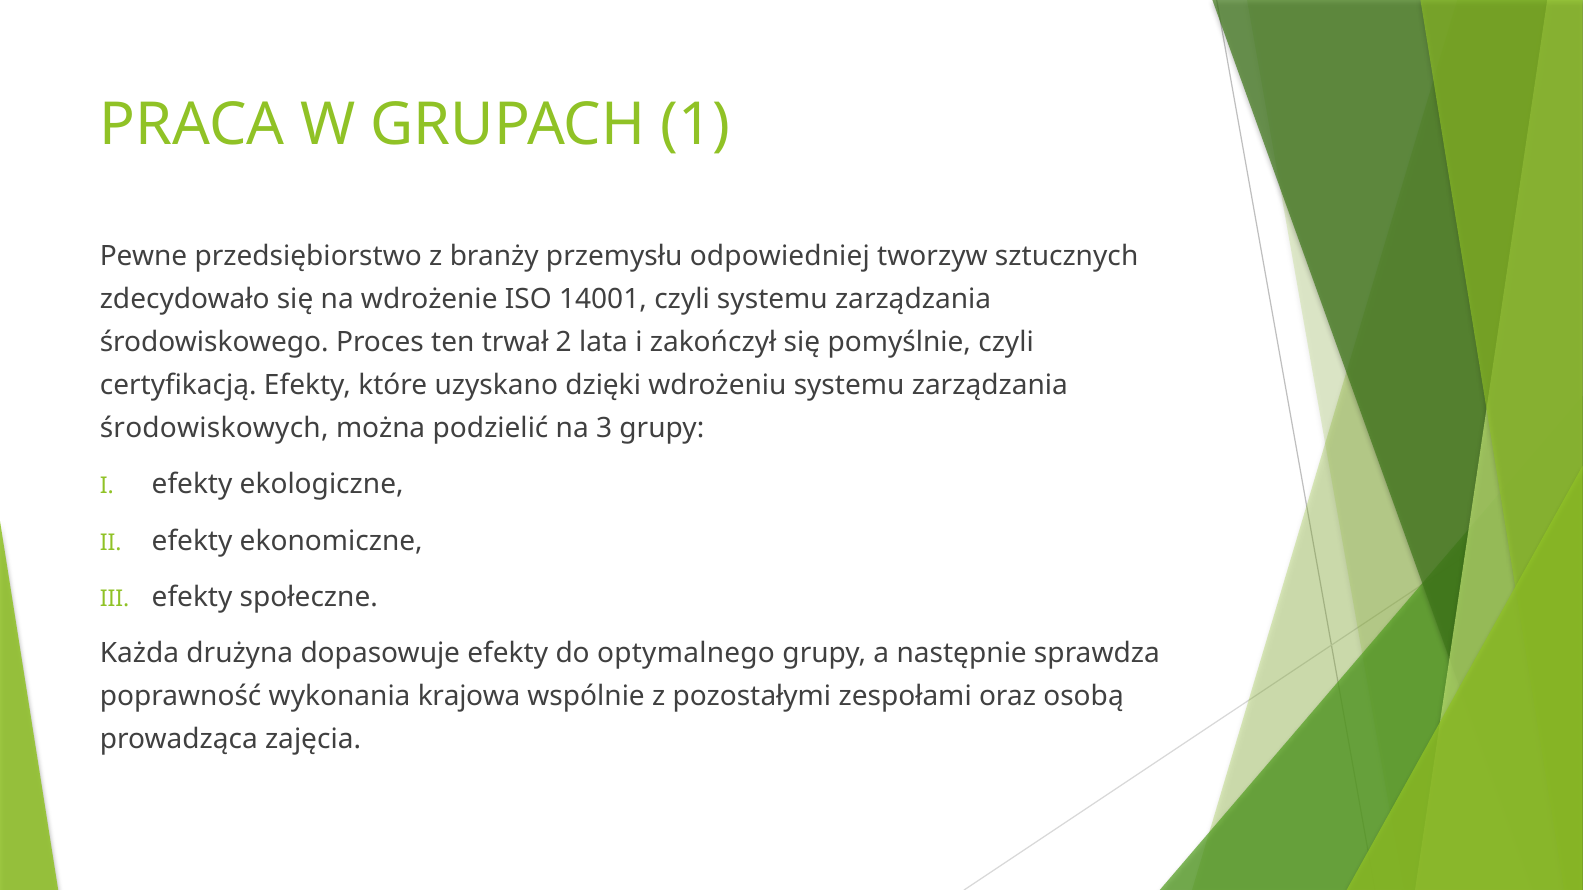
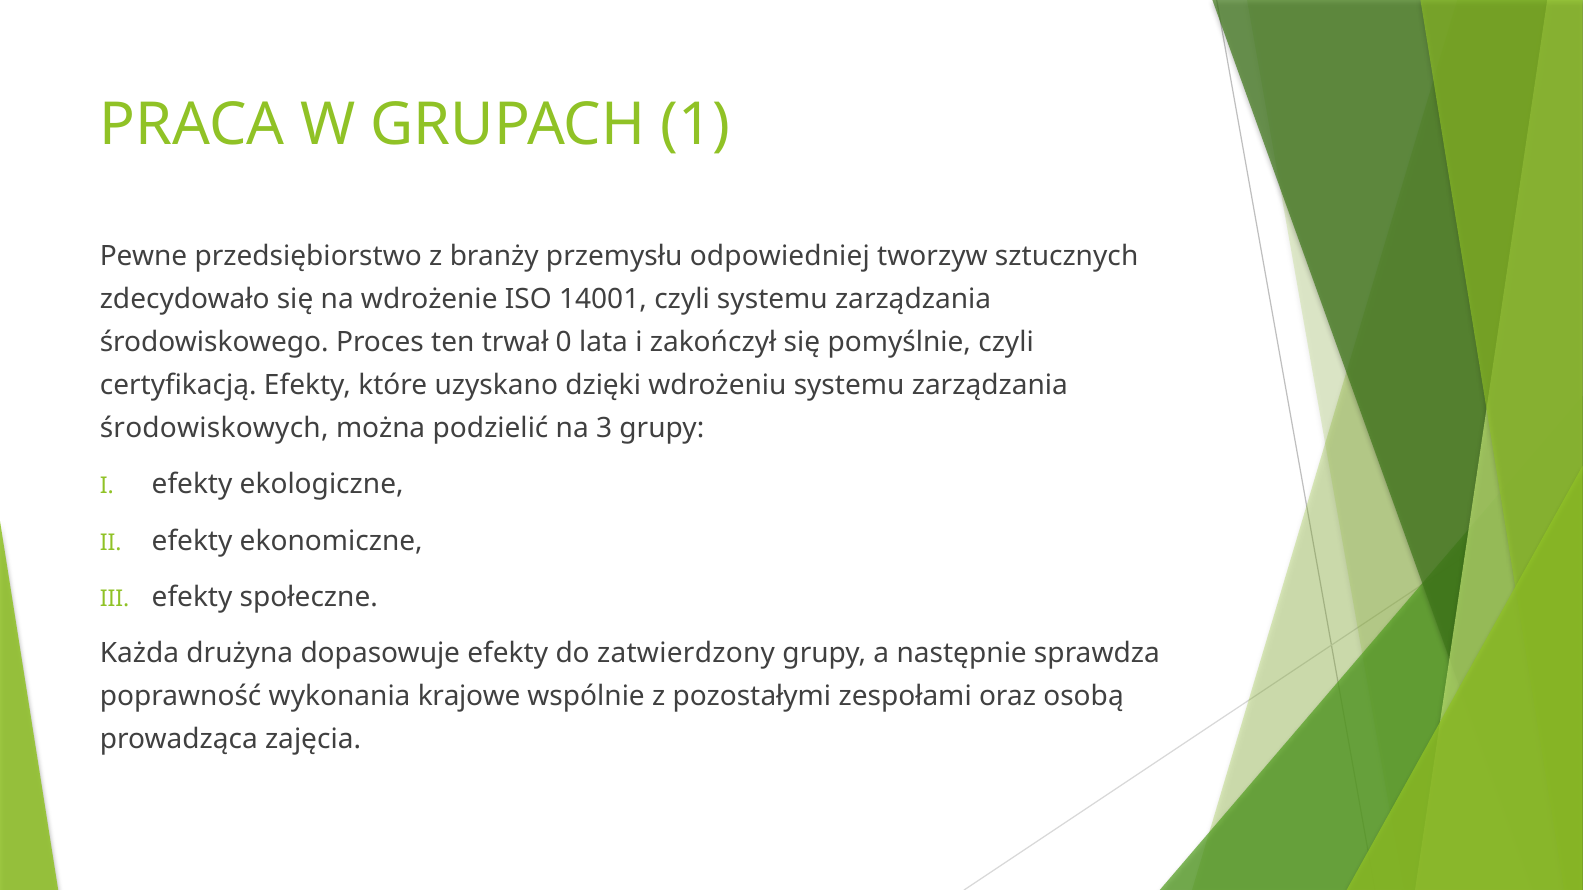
2: 2 -> 0 (564, 342)
optymalnego: optymalnego -> zatwierdzony (686, 653)
krajowa: krajowa -> krajowe (469, 697)
